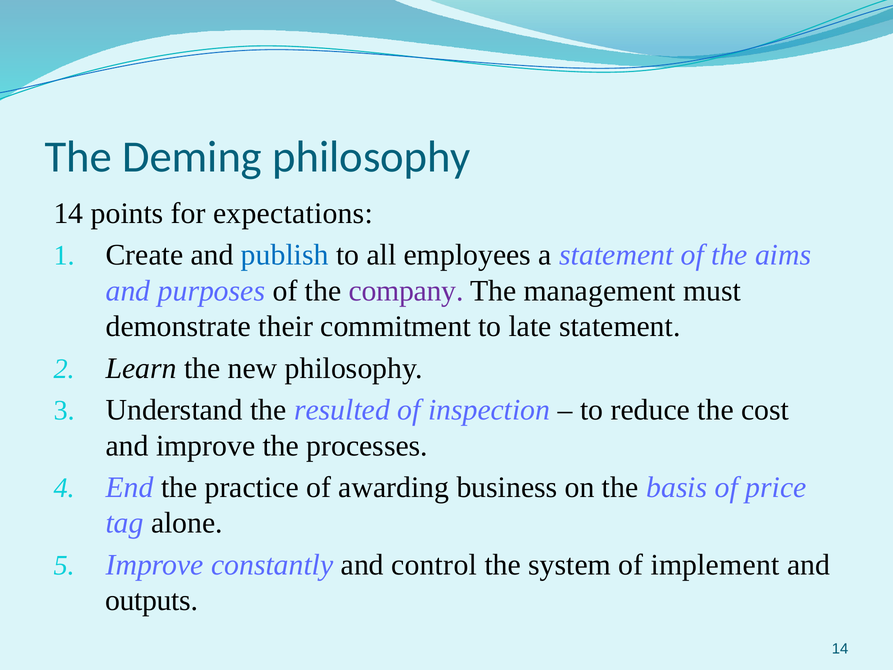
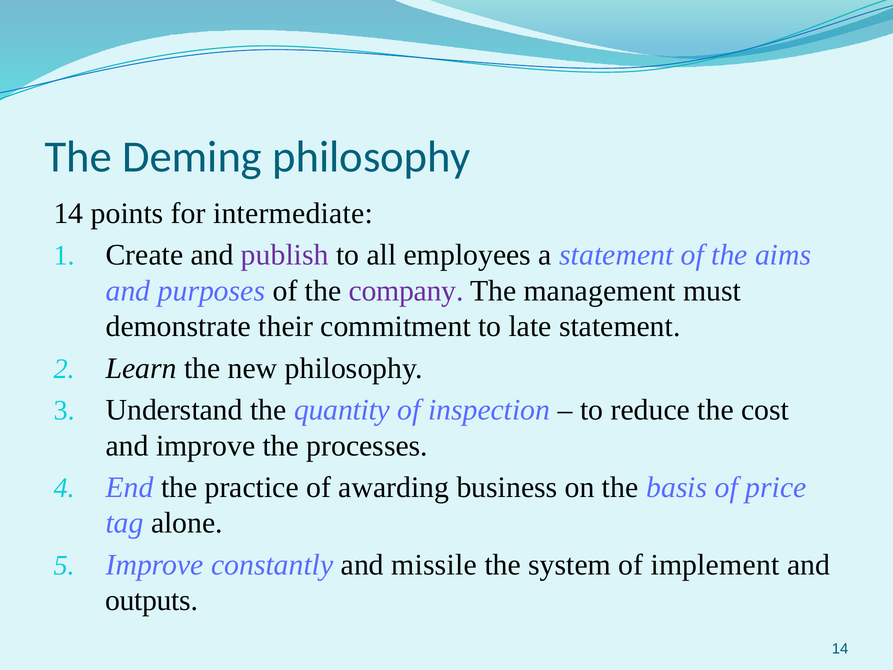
expectations: expectations -> intermediate (293, 213)
publish colour: blue -> purple (285, 255)
resulted: resulted -> quantity (342, 410)
control: control -> missile (434, 565)
